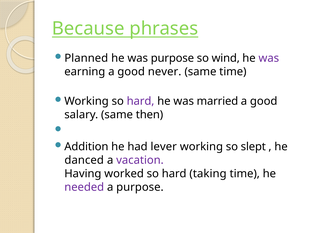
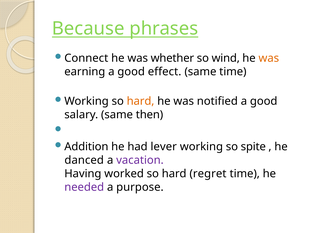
Planned: Planned -> Connect (86, 58)
was purpose: purpose -> whether (172, 58)
was colour: purple -> orange (269, 58)
never: never -> effect (165, 72)
hard colour: purple -> orange (141, 101)
married: married -> notified (217, 101)
slept: slept -> spite (253, 147)
taking: taking -> regret (208, 174)
